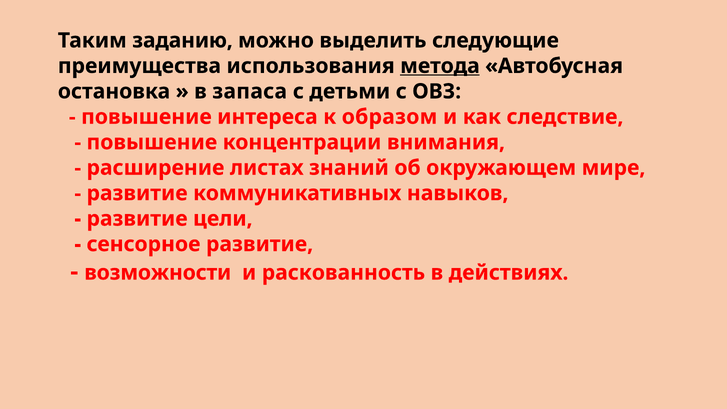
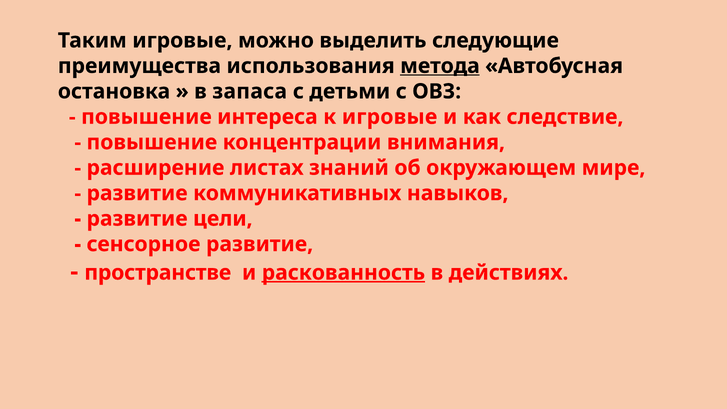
Таким заданию: заданию -> игровые (182, 40)
к образом: образом -> игровые (390, 117)
возможности: возможности -> пространстве (158, 273)
раскованность underline: none -> present (343, 273)
